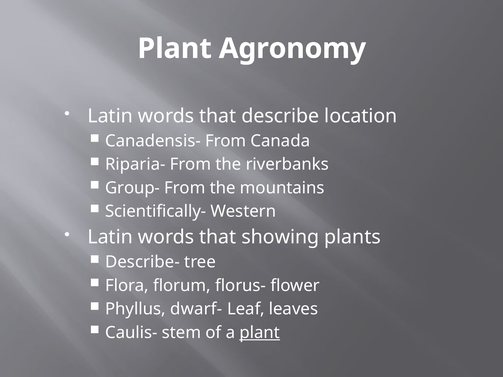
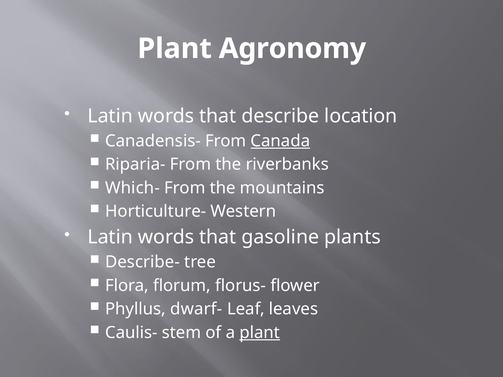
Canada underline: none -> present (280, 141)
Group-: Group- -> Which- (132, 188)
Scientifically-: Scientifically- -> Horticulture- (156, 211)
showing: showing -> gasoline (280, 237)
